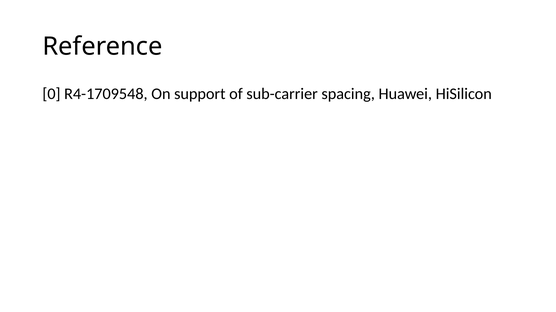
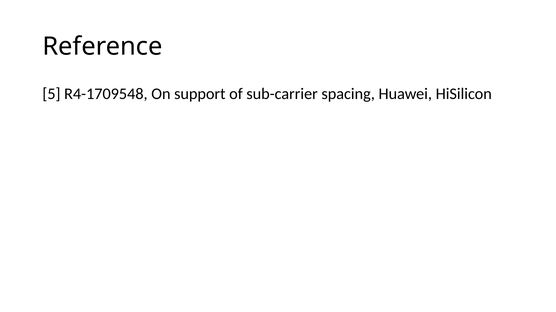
0: 0 -> 5 (51, 94)
